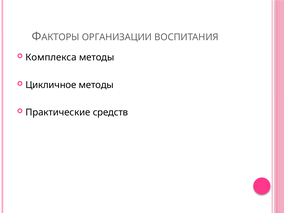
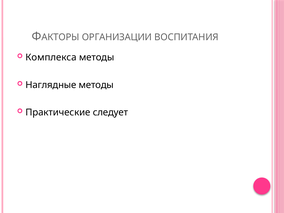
Цикличное: Цикличное -> Наглядные (51, 85)
средств: средств -> следует (110, 112)
